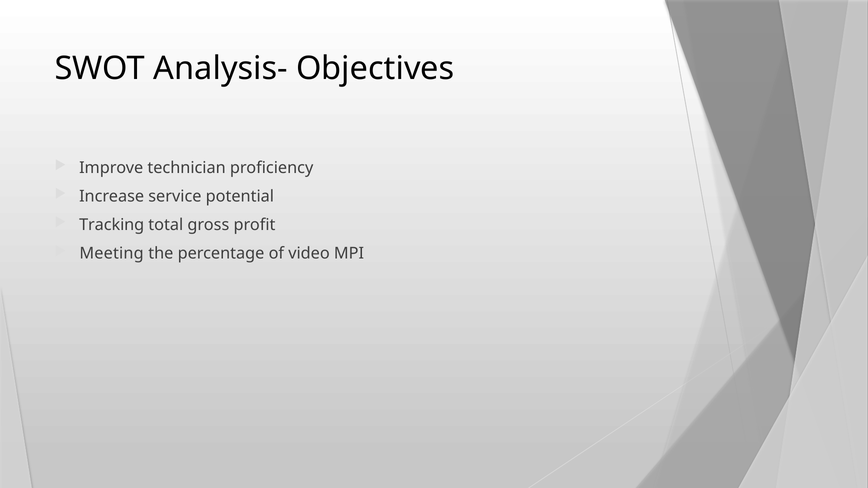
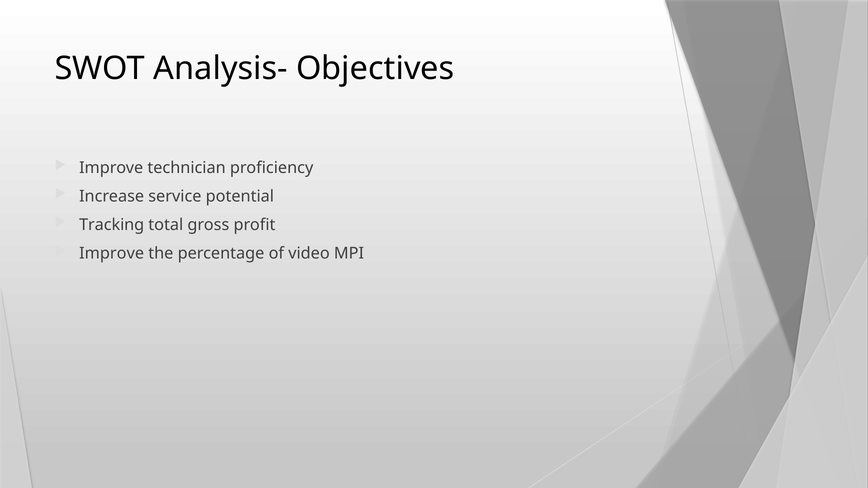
Meeting: Meeting -> Improve (112, 254)
